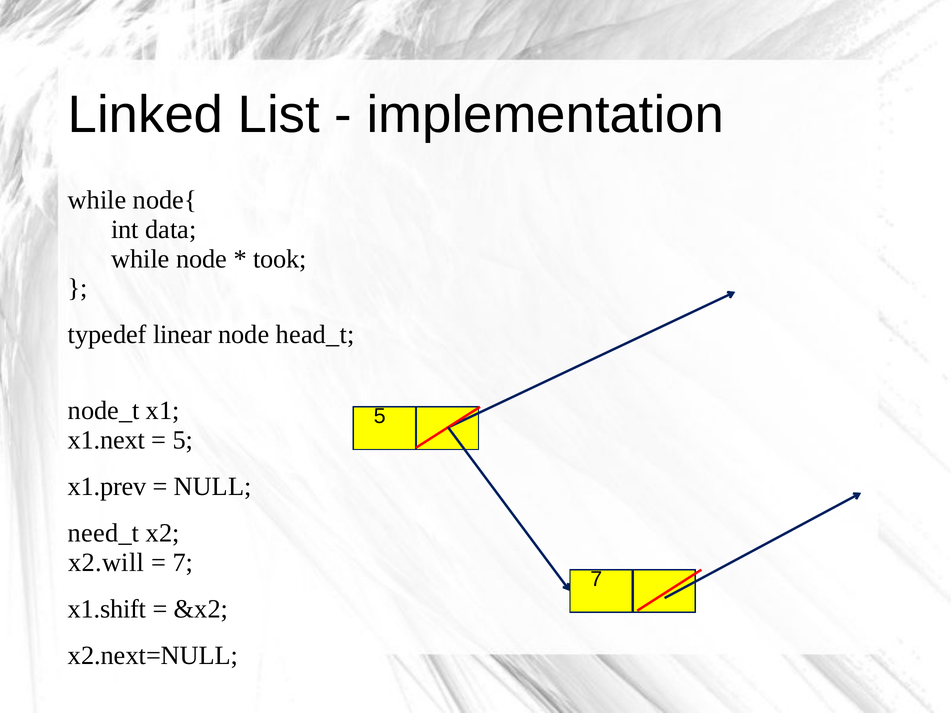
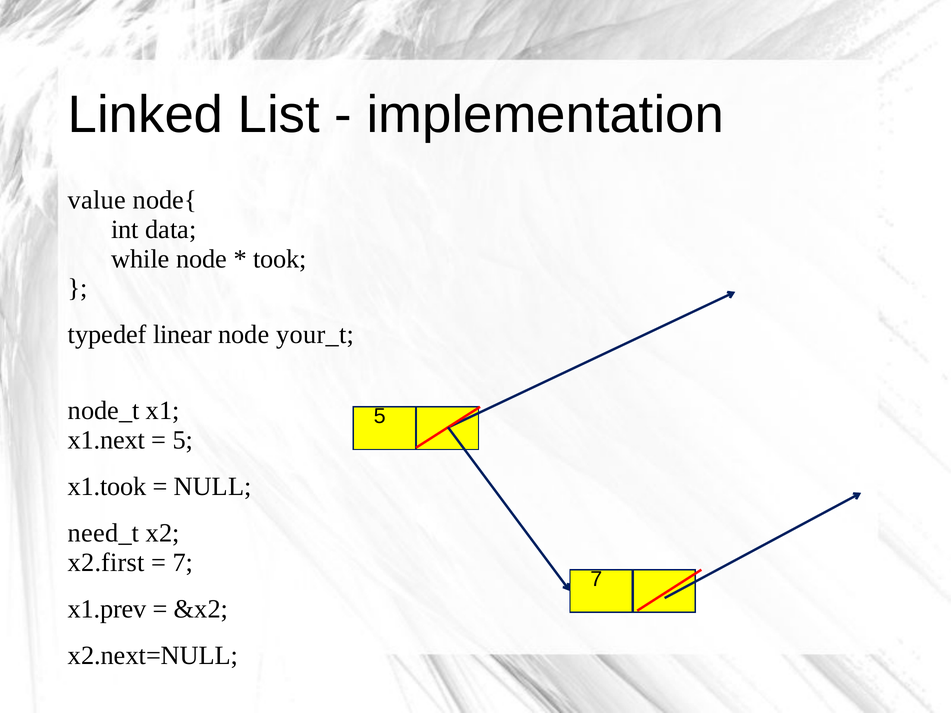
while: while -> value (97, 200)
head_t: head_t -> your_t (315, 335)
x1.prev: x1.prev -> x1.took (107, 487)
x2.will: x2.will -> x2.first (106, 562)
x1.shift: x1.shift -> x1.prev (107, 609)
